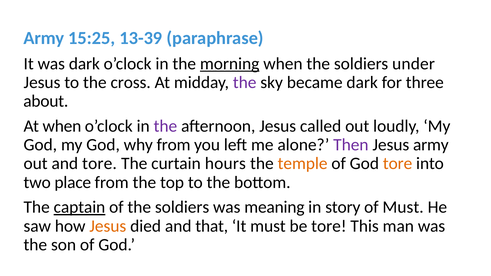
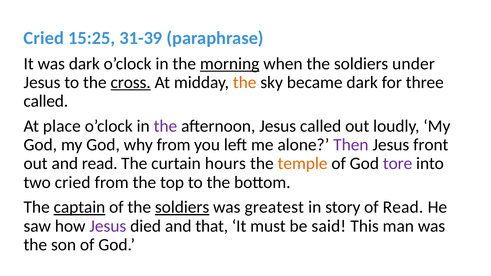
Army: Army -> Cried (44, 38)
13-39: 13-39 -> 31-39 (141, 38)
cross underline: none -> present (131, 82)
the colour: purple -> orange (245, 82)
about: about -> called (46, 101)
At when: when -> place (62, 126)
Jesus army: army -> front (431, 145)
and tore: tore -> read (100, 164)
tore colour: orange -> purple (398, 164)
two place: place -> cried (73, 182)
soldiers underline: none -> present (182, 207)
meaning: meaning -> greatest (274, 207)
of Must: Must -> Read (403, 207)
Jesus colour: orange -> purple (108, 226)
be tore: tore -> said (329, 226)
